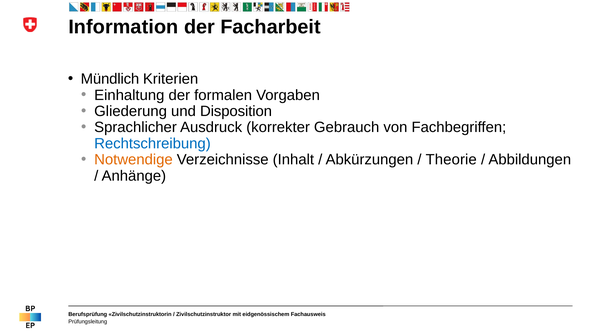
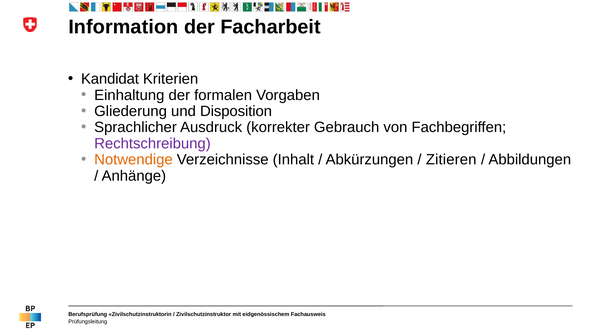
Mündlich: Mündlich -> Kandidat (110, 79)
Rechtschreibung colour: blue -> purple (152, 143)
Theorie: Theorie -> Zitieren (451, 160)
